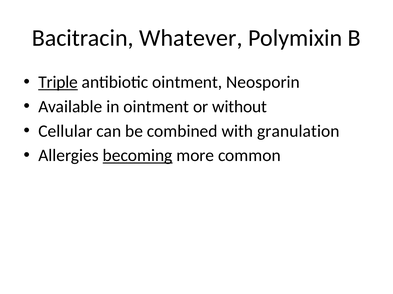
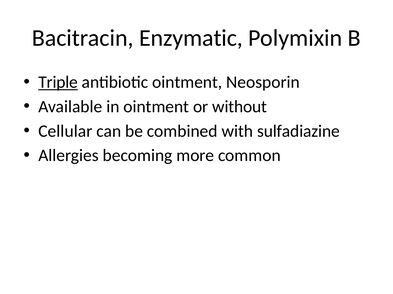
Whatever: Whatever -> Enzymatic (191, 38)
granulation: granulation -> sulfadiazine (298, 131)
becoming underline: present -> none (138, 156)
